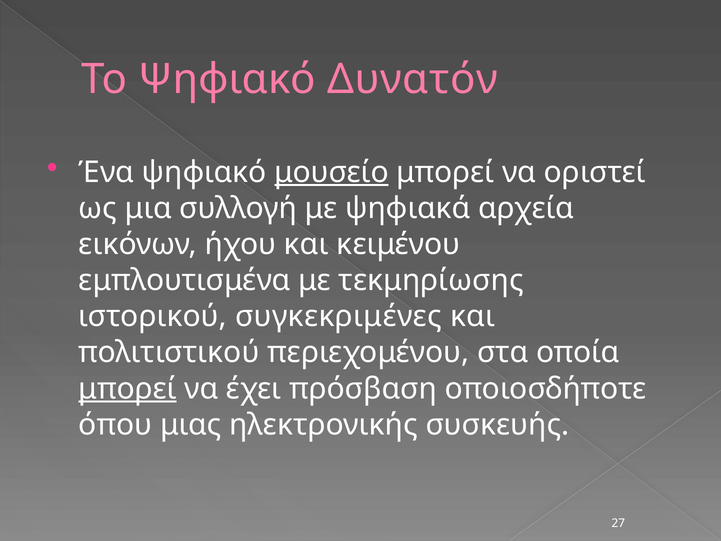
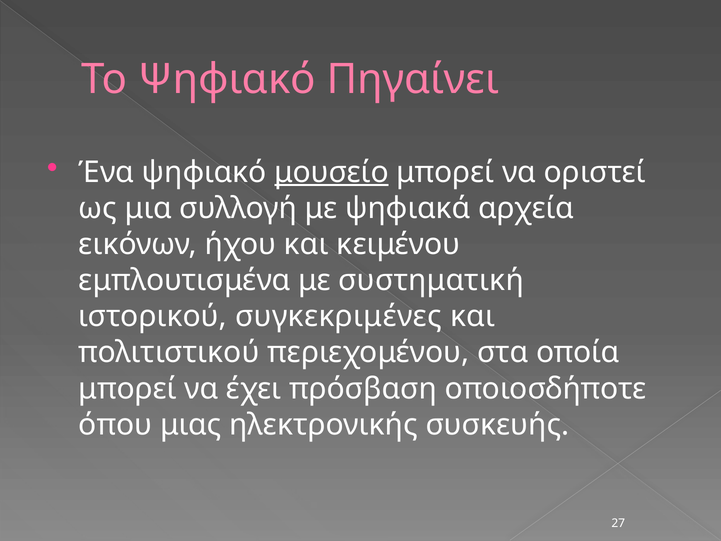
Δυνατόν: Δυνατόν -> Πηγαίνει (413, 79)
τεκμηρίωσης: τεκμηρίωσης -> συστηματική (431, 280)
μπορεί underline: present -> none (128, 388)
